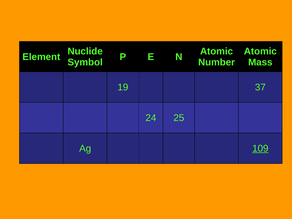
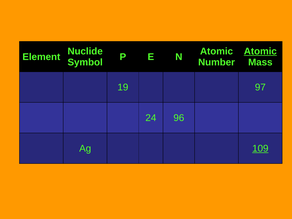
Atomic underline: none -> present (260, 51)
37: 37 -> 97 (260, 87)
25: 25 -> 96 (179, 118)
